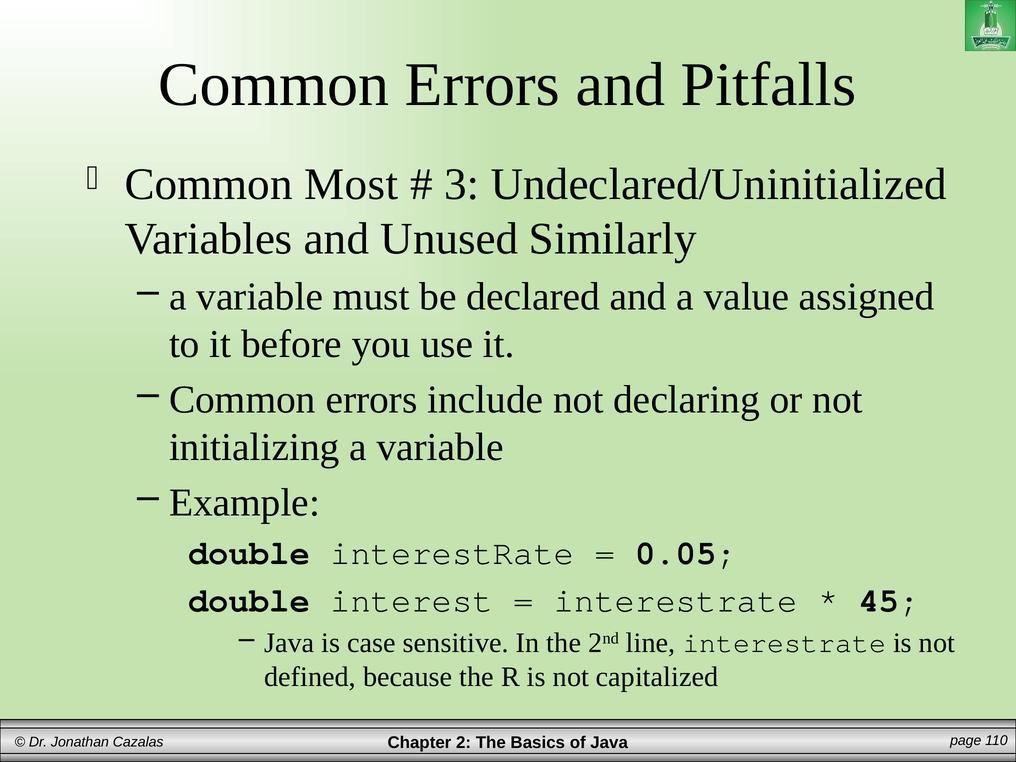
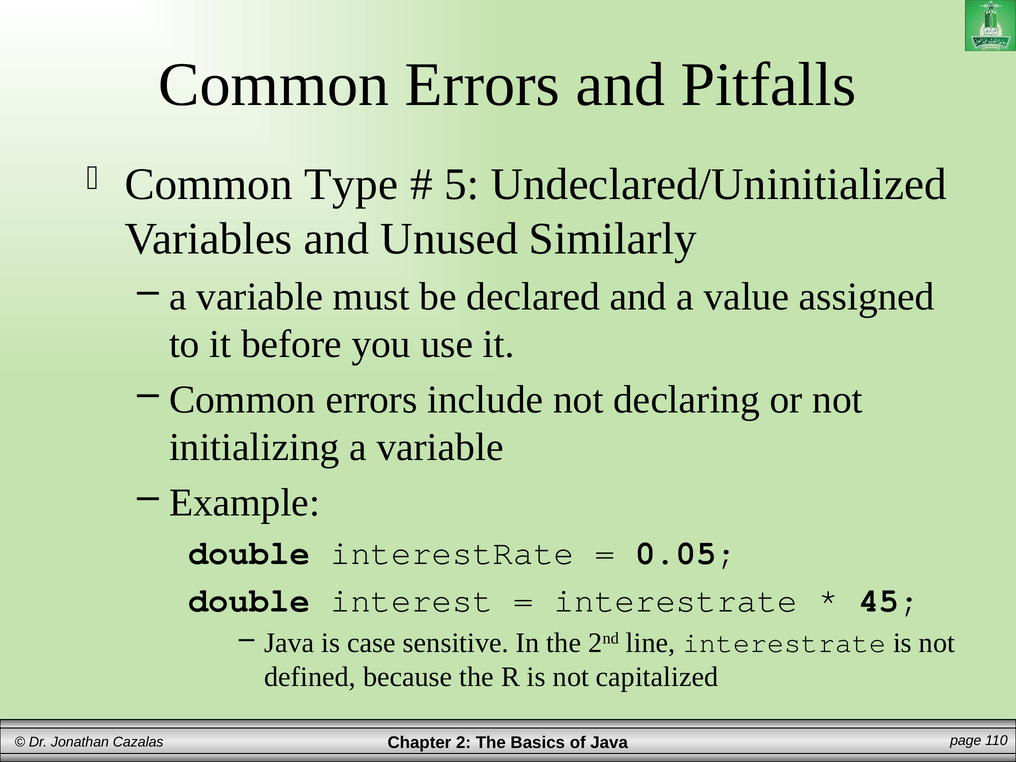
Most: Most -> Type (351, 184)
3: 3 -> 5 (462, 184)
